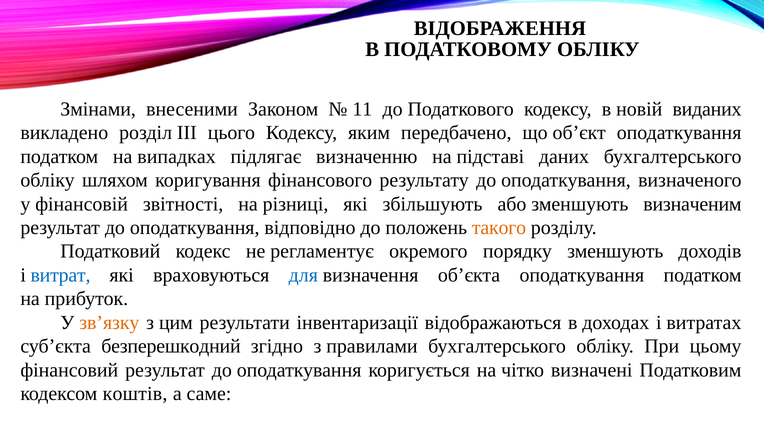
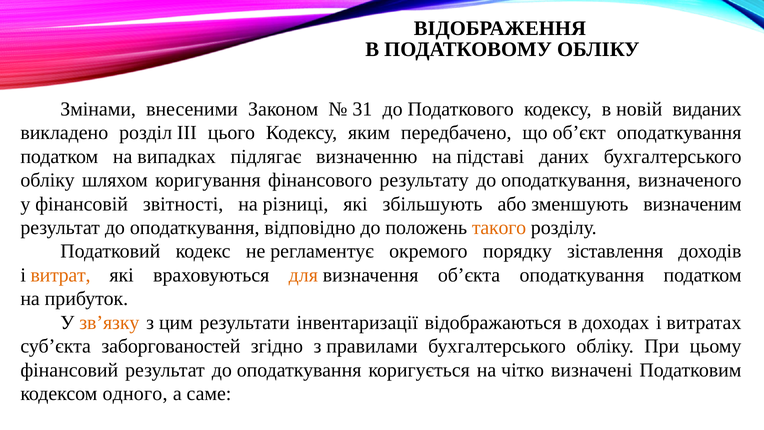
11: 11 -> 31 (362, 109)
порядку зменшують: зменшують -> зіставлення (615, 251)
витрат colour: blue -> orange (61, 275)
для colour: blue -> orange (303, 275)
безперешкодний: безперешкодний -> заборгованостей (171, 346)
коштів: коштів -> одного (135, 393)
